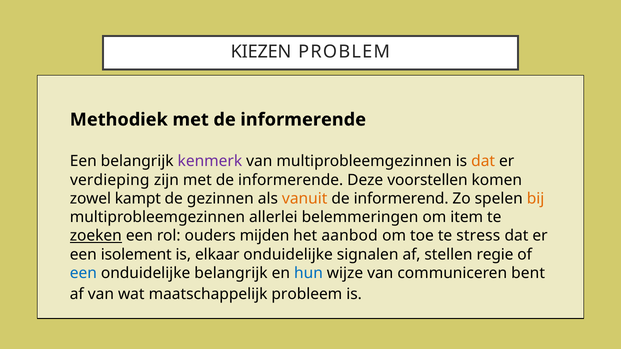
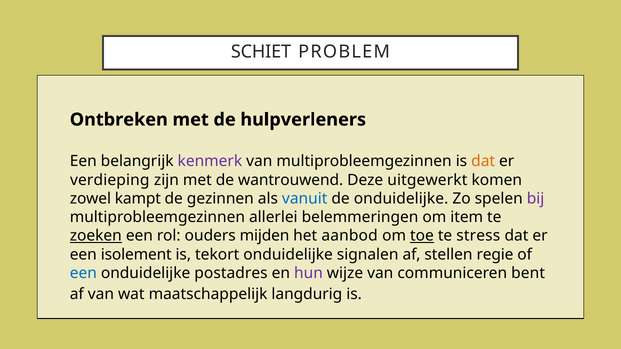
KIEZEN: KIEZEN -> SCHIET (261, 52)
Methodiek: Methodiek -> Ontbreken (119, 120)
informerende: informerende -> hulpverleners (303, 120)
zijn met de informerende: informerende -> wantrouwend (291, 180)
voorstellen: voorstellen -> uitgewerkt (427, 180)
vanuit colour: orange -> blue (305, 199)
de informerend: informerend -> onduidelijke (401, 199)
bij colour: orange -> purple (536, 199)
toe underline: none -> present (422, 236)
elkaar: elkaar -> tekort (217, 255)
onduidelijke belangrijk: belangrijk -> postadres (231, 273)
hun colour: blue -> purple (308, 273)
probleem: probleem -> langdurig (307, 295)
